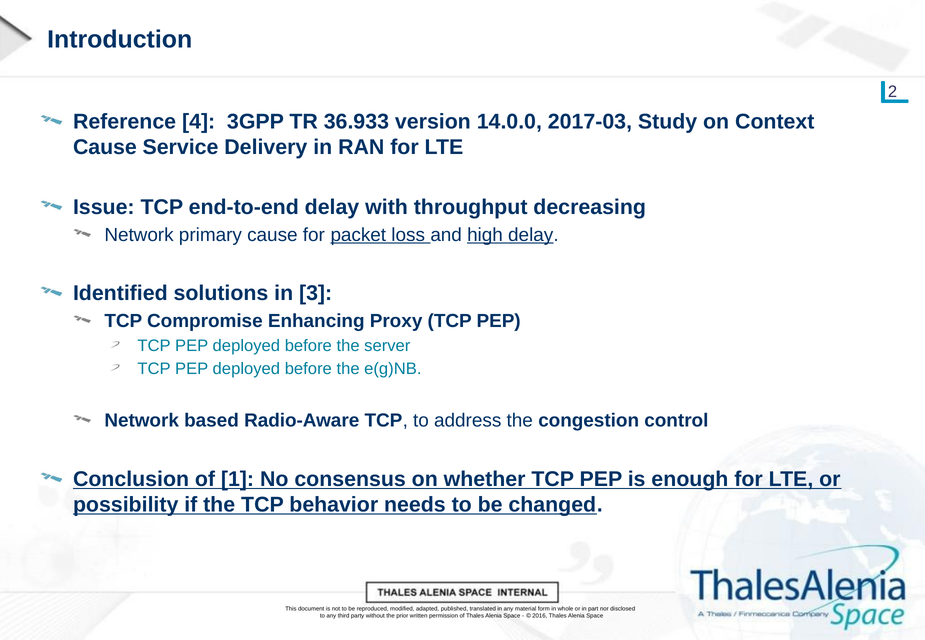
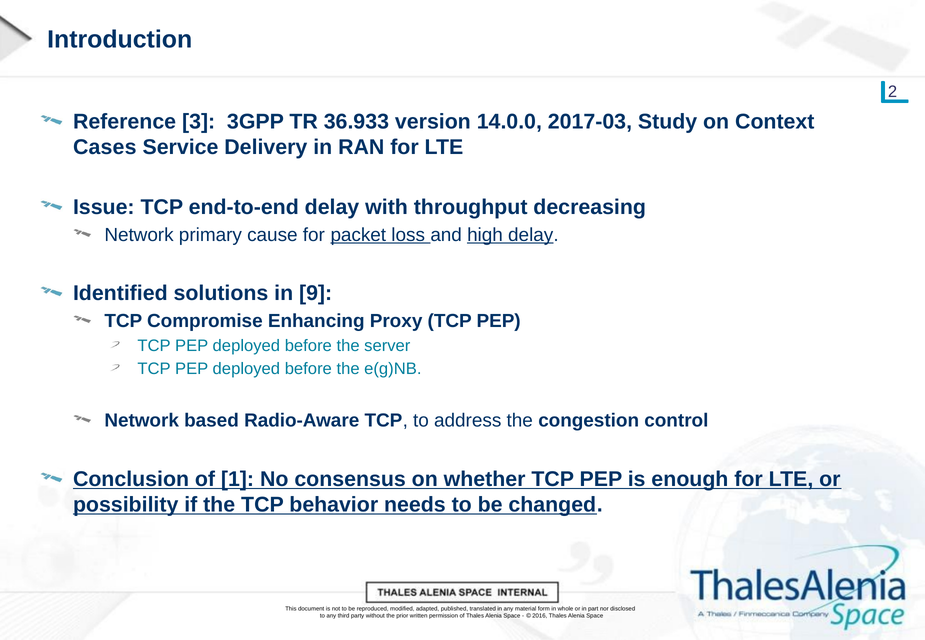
4: 4 -> 3 (199, 122)
Cause: Cause -> Cases (105, 147)
3: 3 -> 9 (316, 293)
